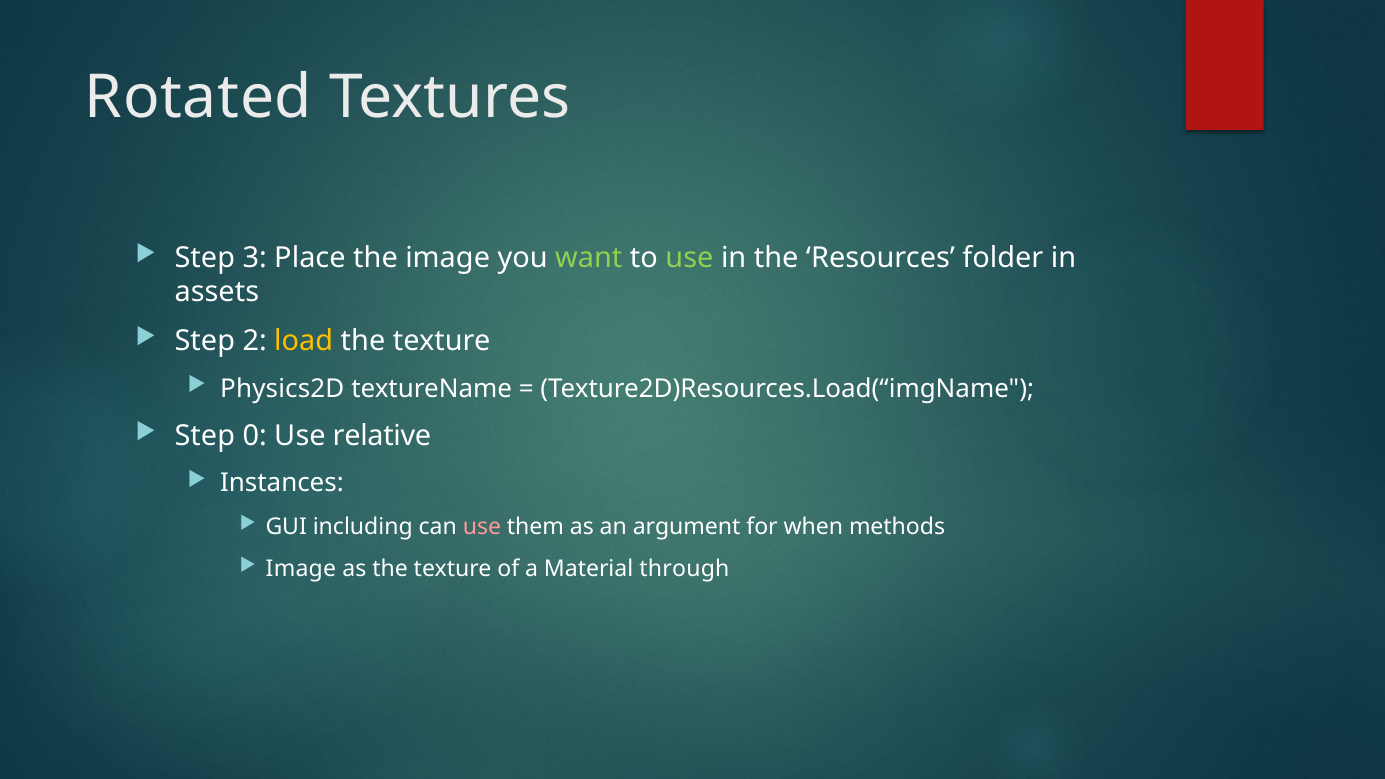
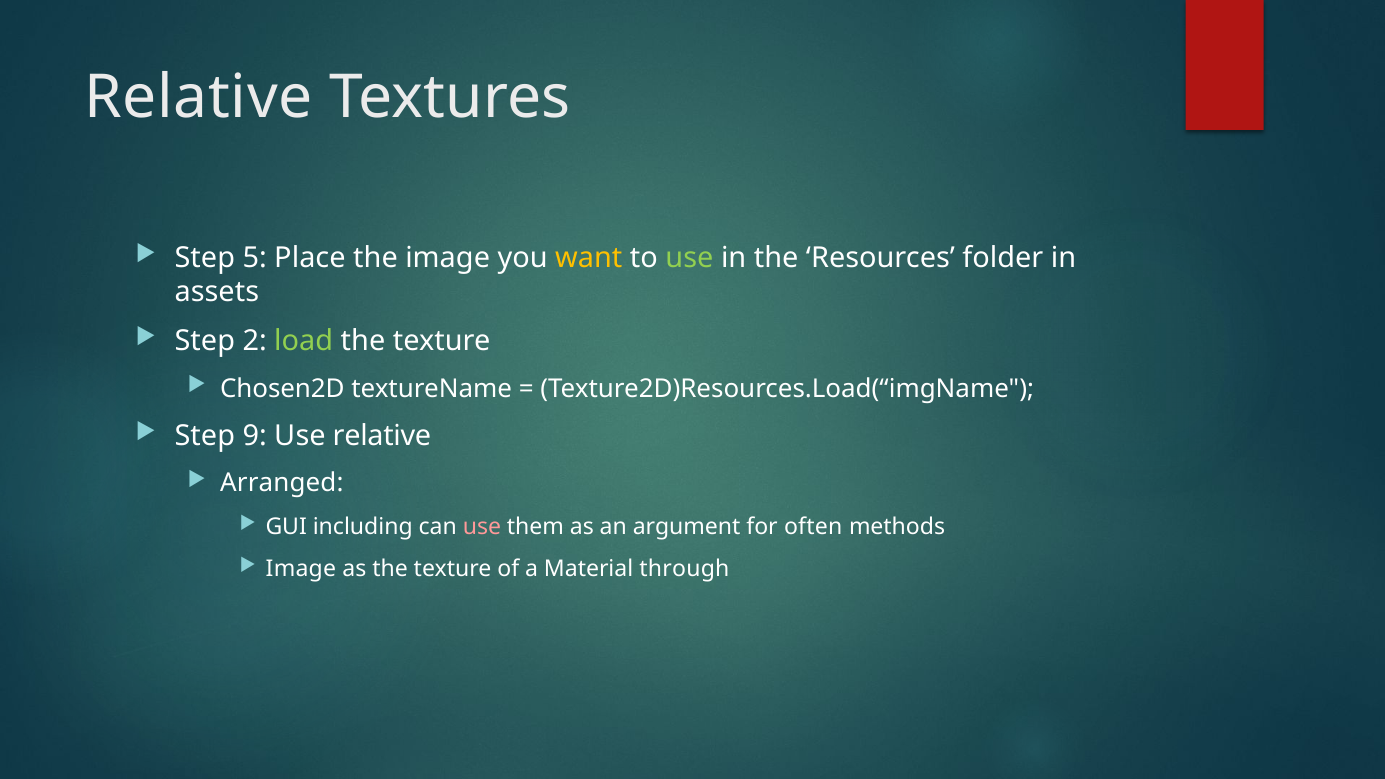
Rotated: Rotated -> Relative (198, 97)
3: 3 -> 5 (255, 258)
want colour: light green -> yellow (589, 258)
load colour: yellow -> light green (304, 341)
Physics2D: Physics2D -> Chosen2D (282, 389)
0: 0 -> 9 (255, 436)
Instances: Instances -> Arranged (282, 483)
when: when -> often (813, 527)
